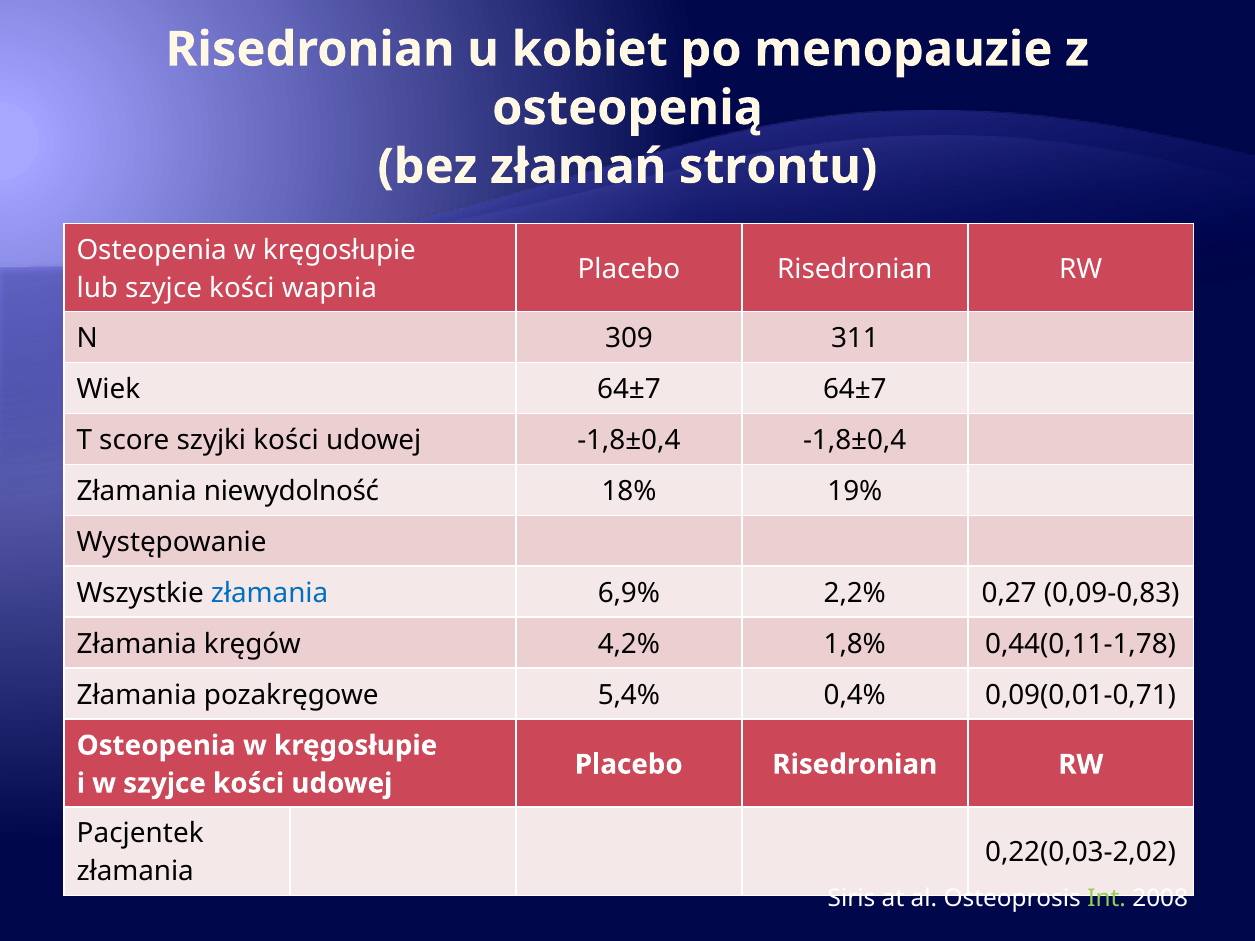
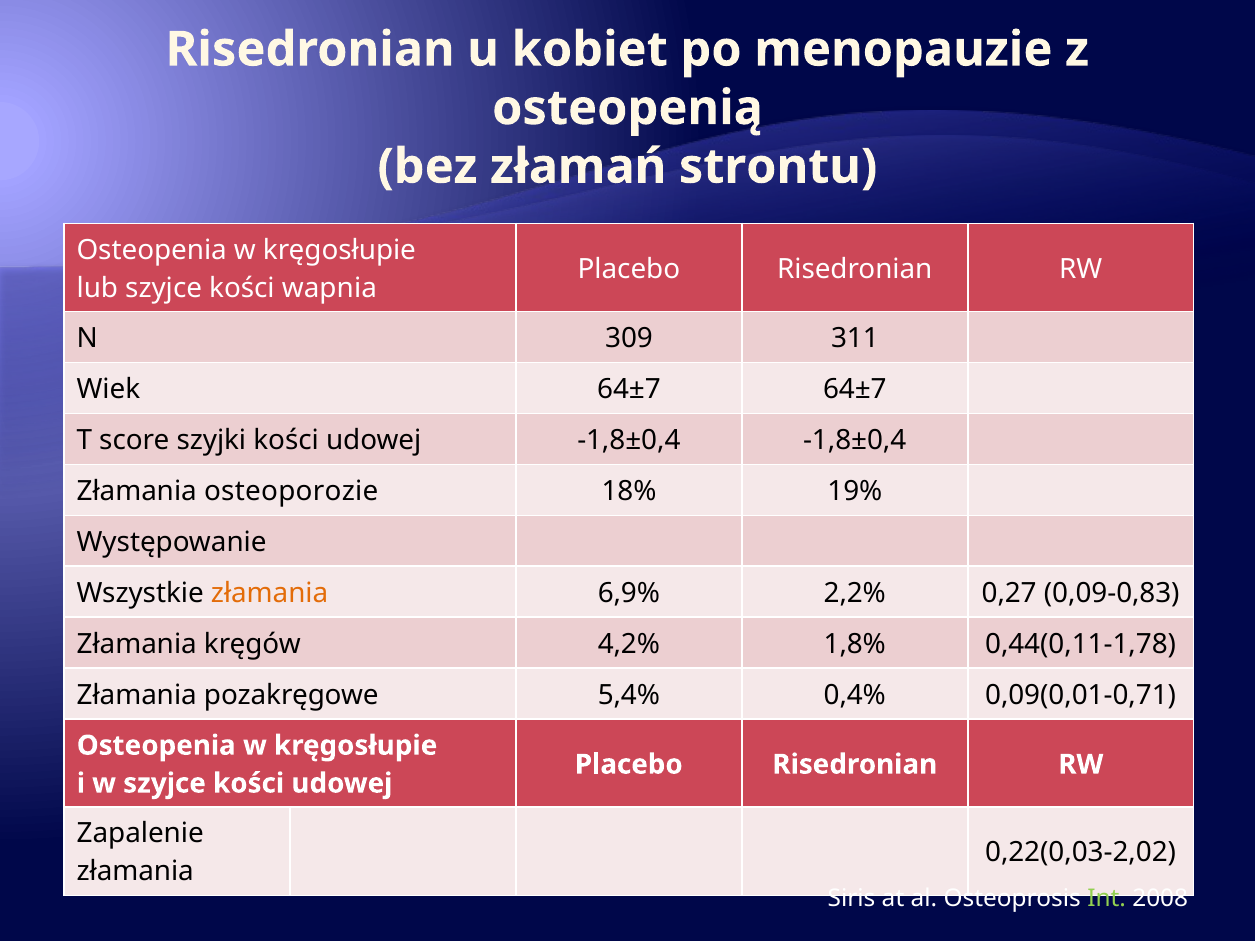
niewydolność: niewydolność -> osteoporozie (291, 492)
złamania colour: blue -> orange (270, 593)
Pacjentek: Pacjentek -> Zapalenie (140, 834)
